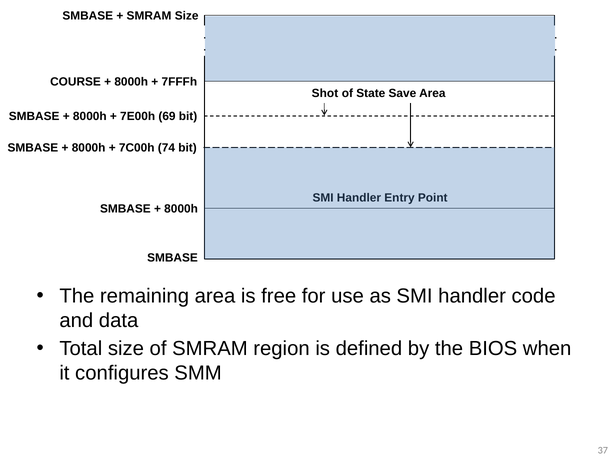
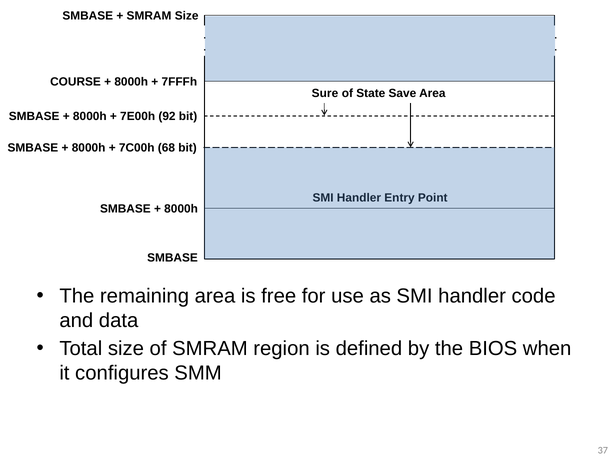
Shot: Shot -> Sure (325, 94)
69: 69 -> 92 (167, 116)
74: 74 -> 68 (166, 148)
